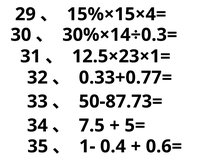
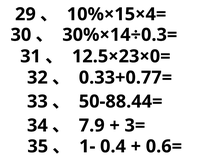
15%×15×4=: 15%×15×4= -> 10%×15×4= (117, 14)
12.5×23×1=: 12.5×23×1= -> 12.5×23×0= (121, 57)
50-87.73=: 50-87.73= -> 50-88.44= (121, 102)
7.5: 7.5 -> 7.9 (92, 126)
5=: 5= -> 3= (135, 126)
